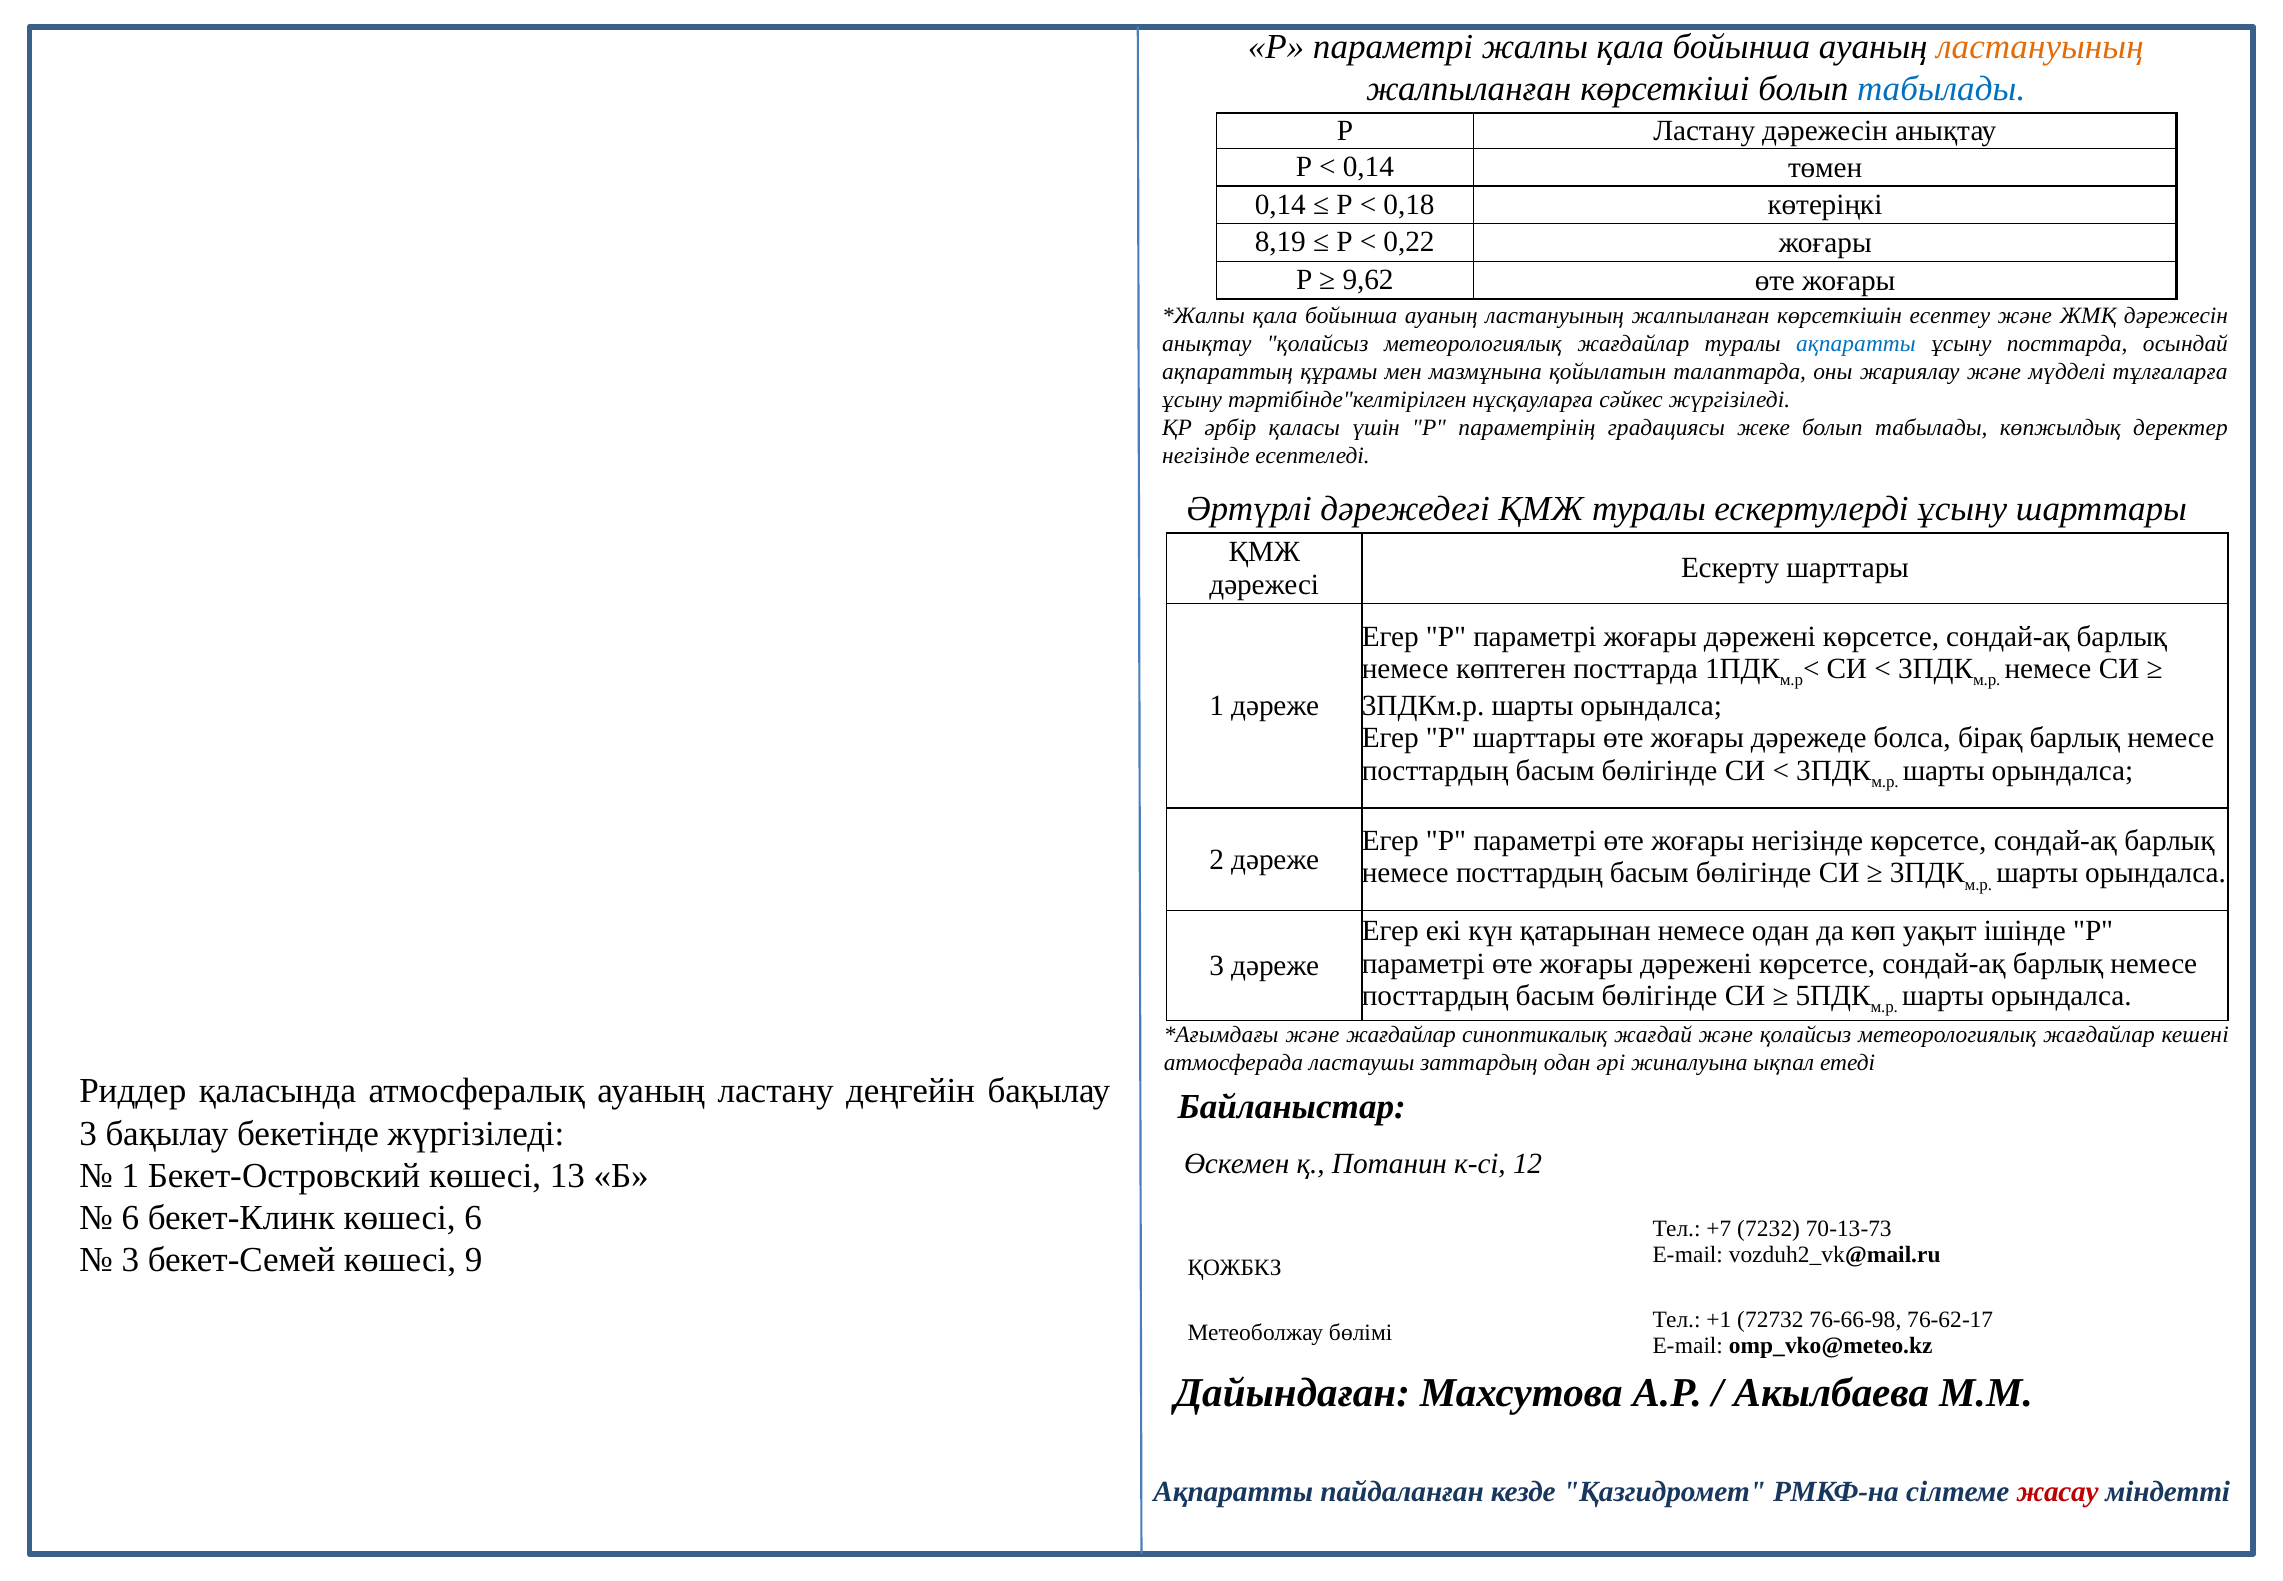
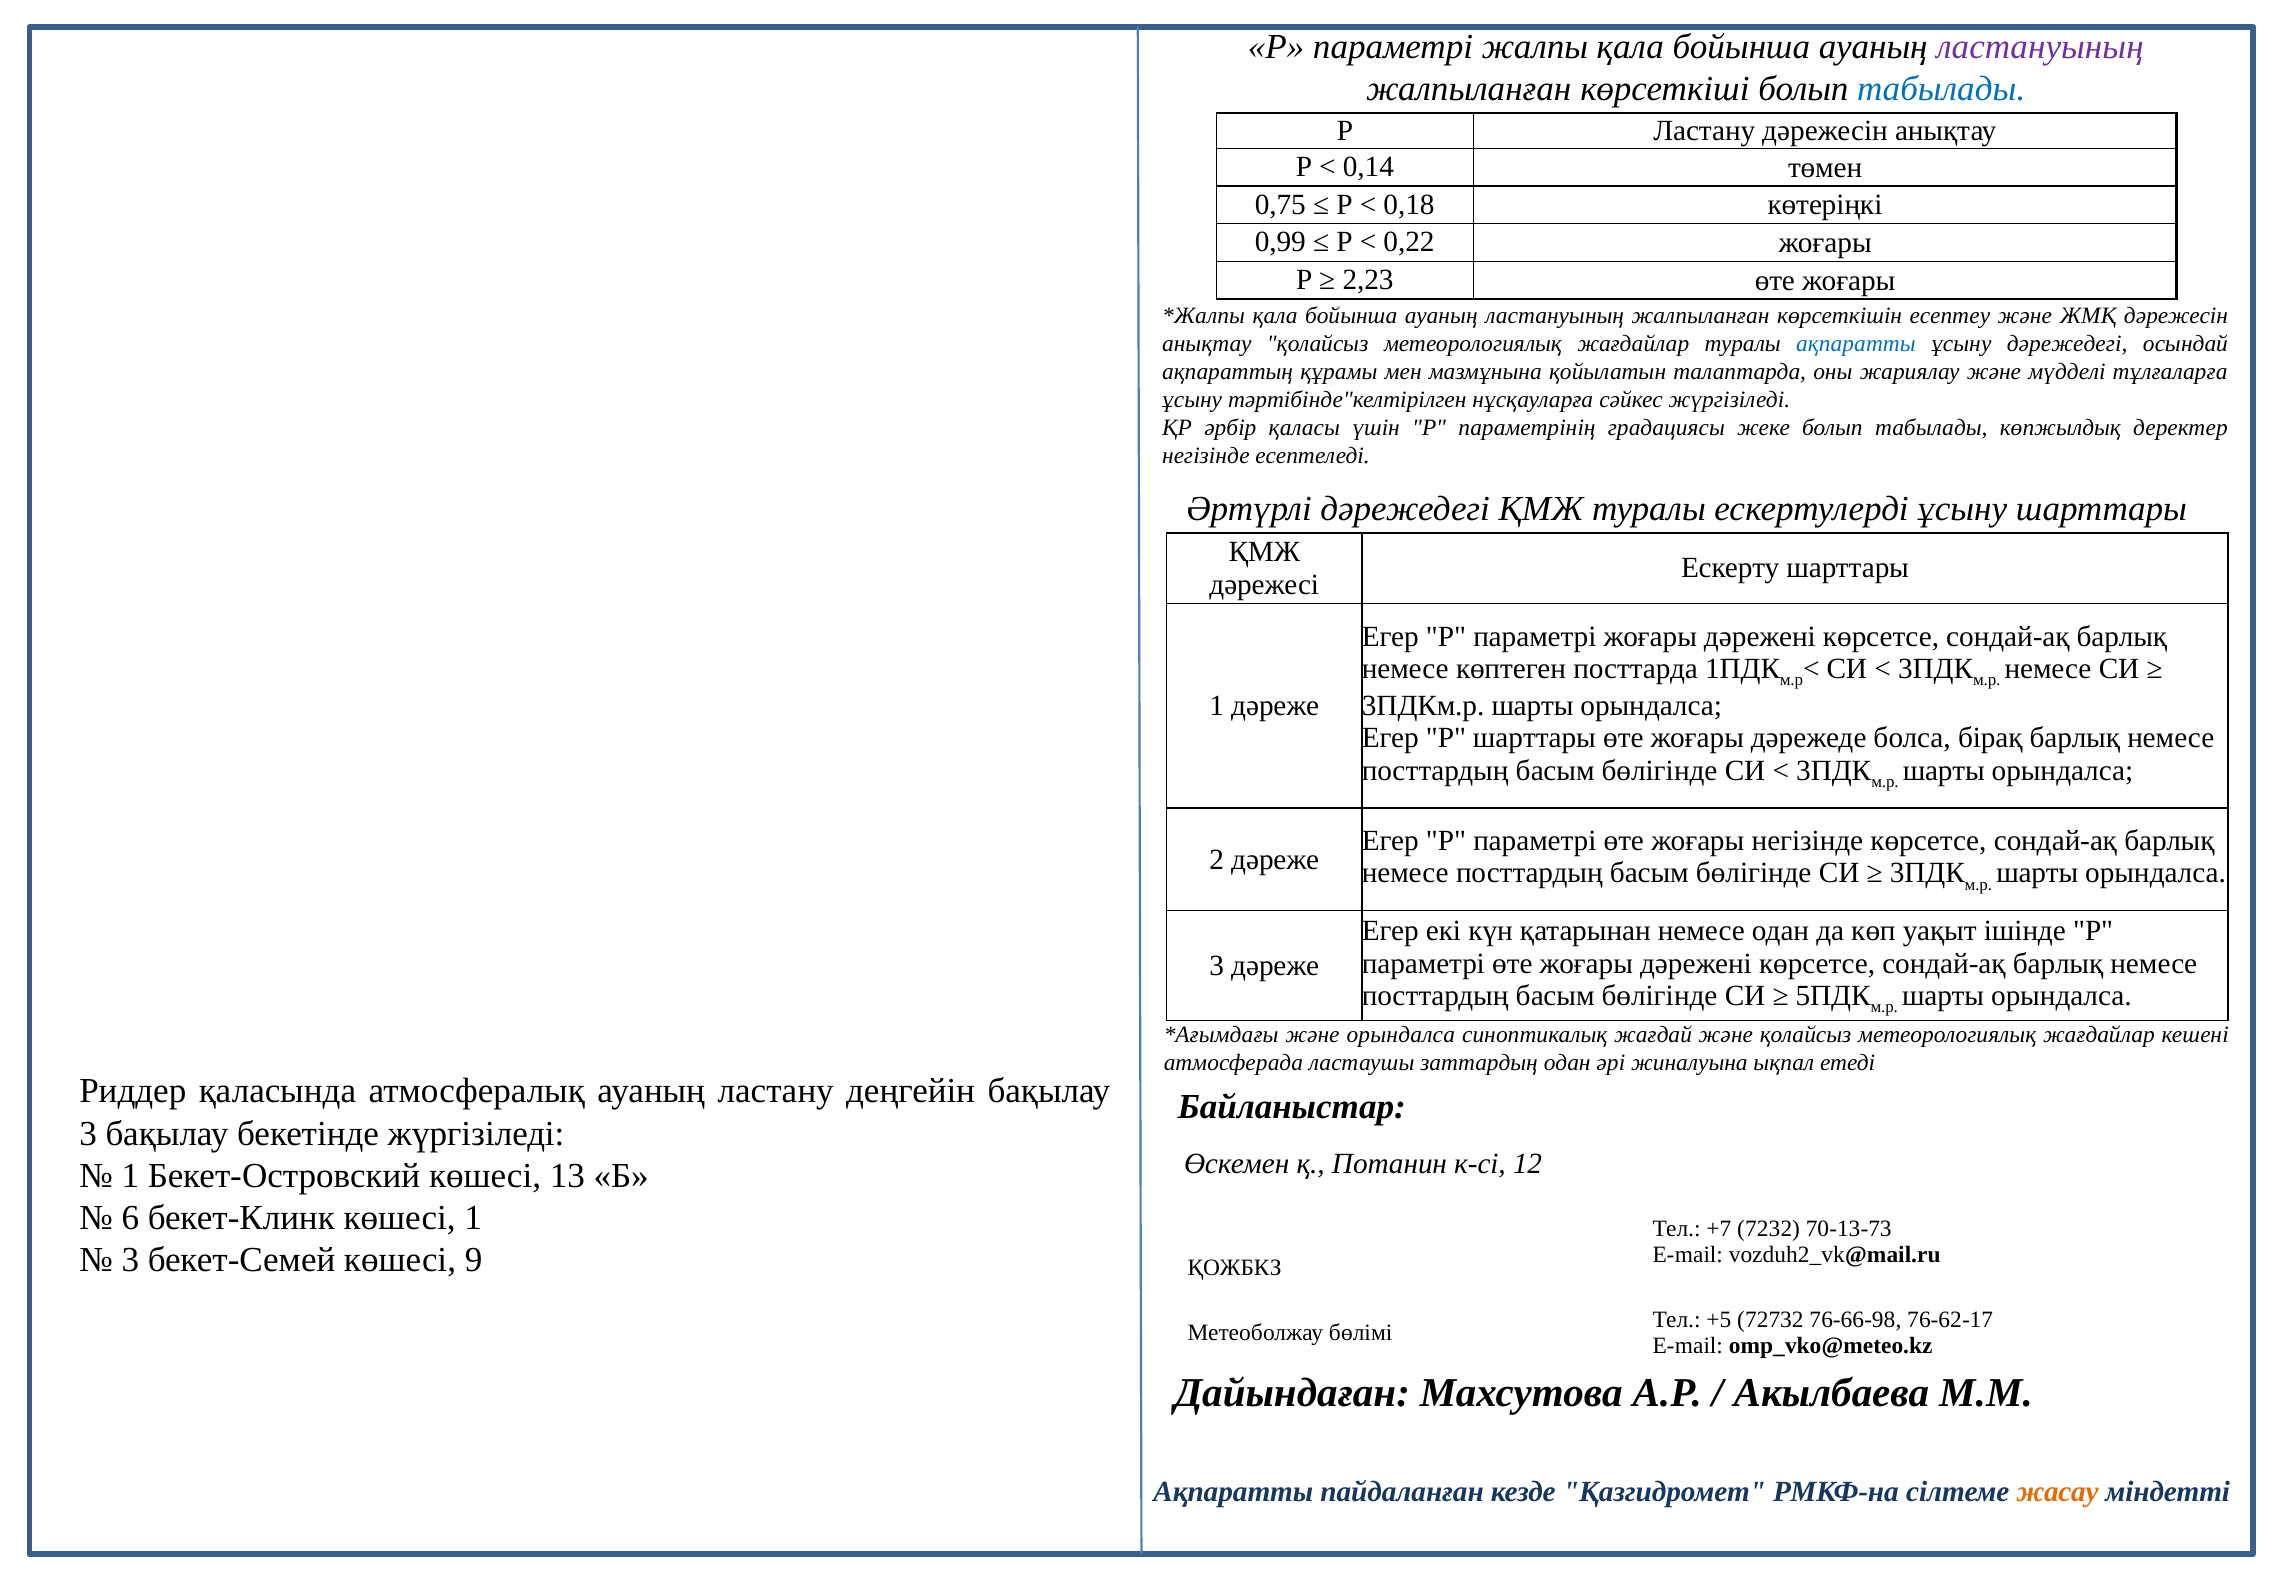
ластануының colour: orange -> purple (2040, 47)
0,14: 0,14 -> 0,75 (1280, 205)
8,19: 8,19 -> 0,99 (1280, 242)
9,62: 9,62 -> 2,23 (1368, 280)
ұсыну посттарда: посттарда -> дәрежедегі (2067, 343)
және жағдайлар: жағдайлар -> орындалса (1401, 1034)
көшесі 6: 6 -> 1 (473, 1217)
+1: +1 -> +5 (1719, 1320)
жасау colour: red -> orange (2058, 1492)
